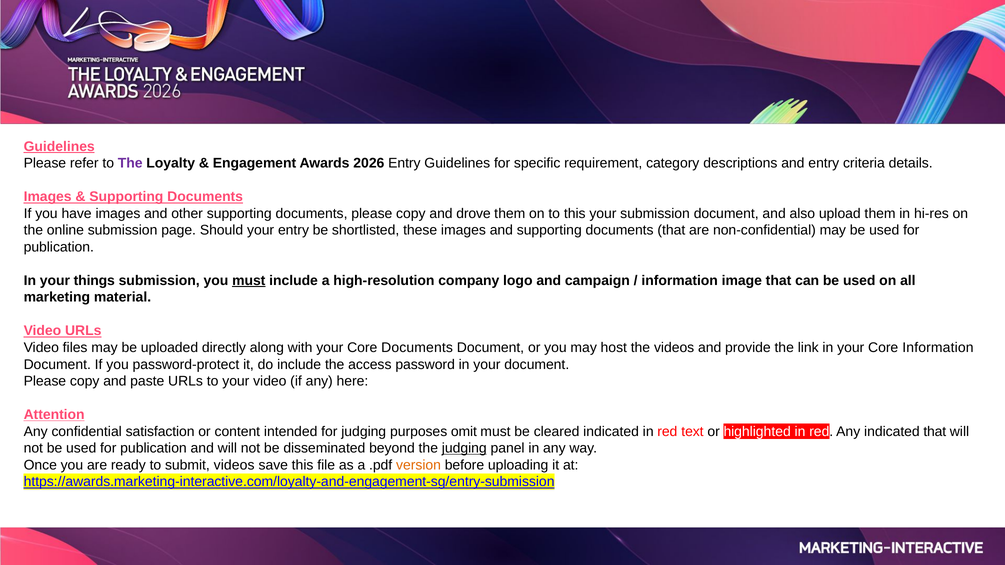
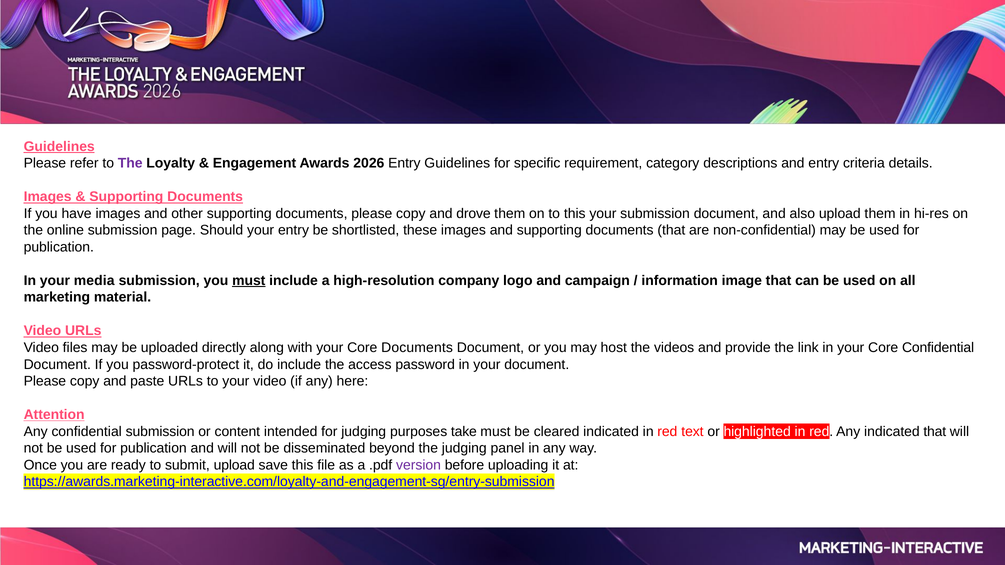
things: things -> media (94, 281)
Core Information: Information -> Confidential (938, 348)
confidential satisfaction: satisfaction -> submission (160, 432)
omit: omit -> take (464, 432)
judging underline: present -> none (464, 449)
submit videos: videos -> upload (234, 465)
version colour: orange -> purple (419, 465)
